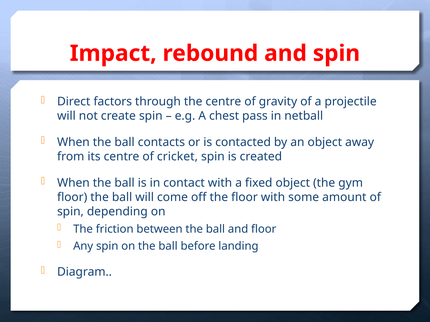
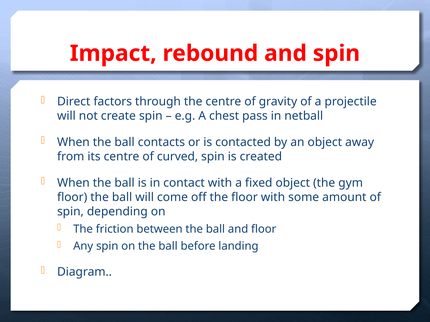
cricket: cricket -> curved (177, 157)
